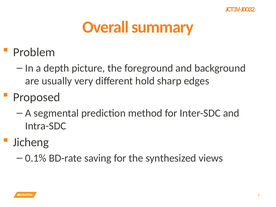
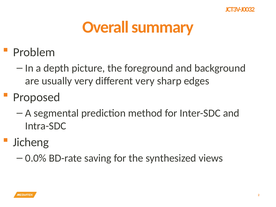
different hold: hold -> very (145, 81)
0.1%: 0.1% -> 0.0% (36, 158)
